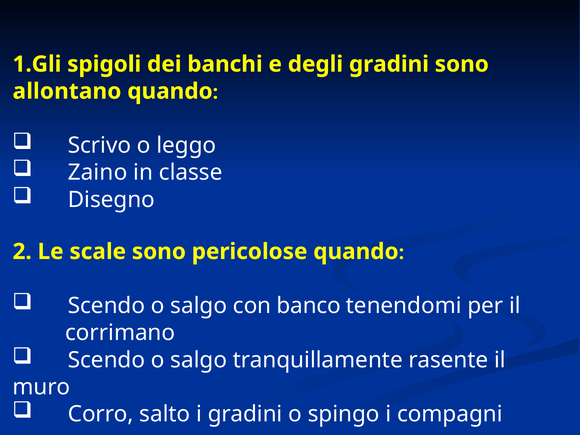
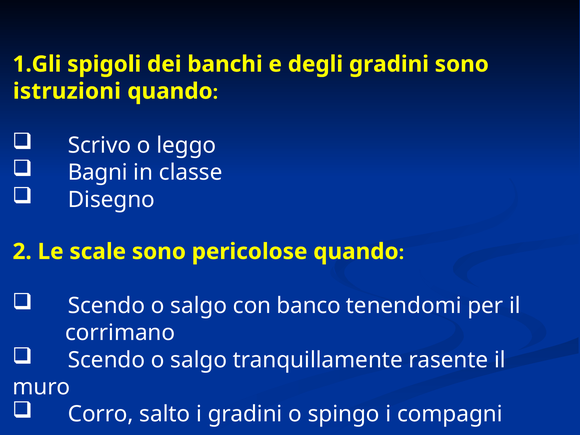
allontano: allontano -> istruzioni (67, 91)
Zaino: Zaino -> Bagni (98, 173)
